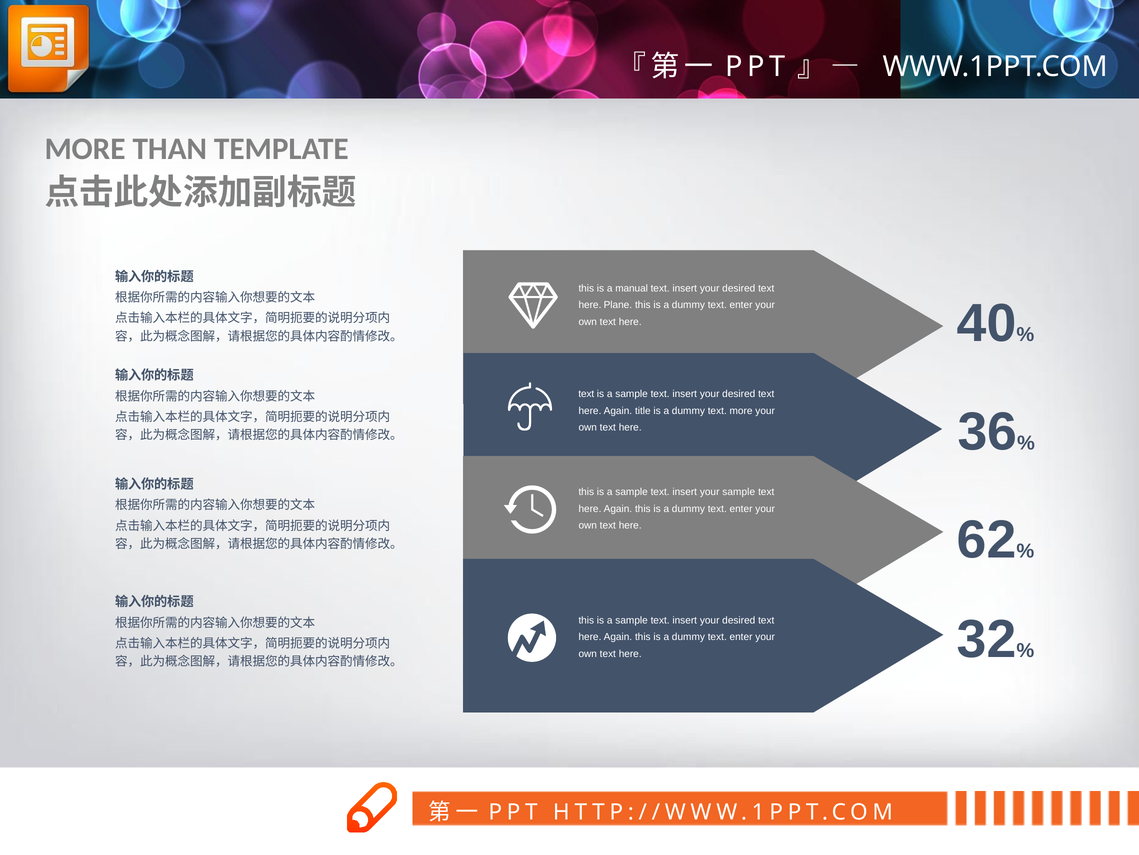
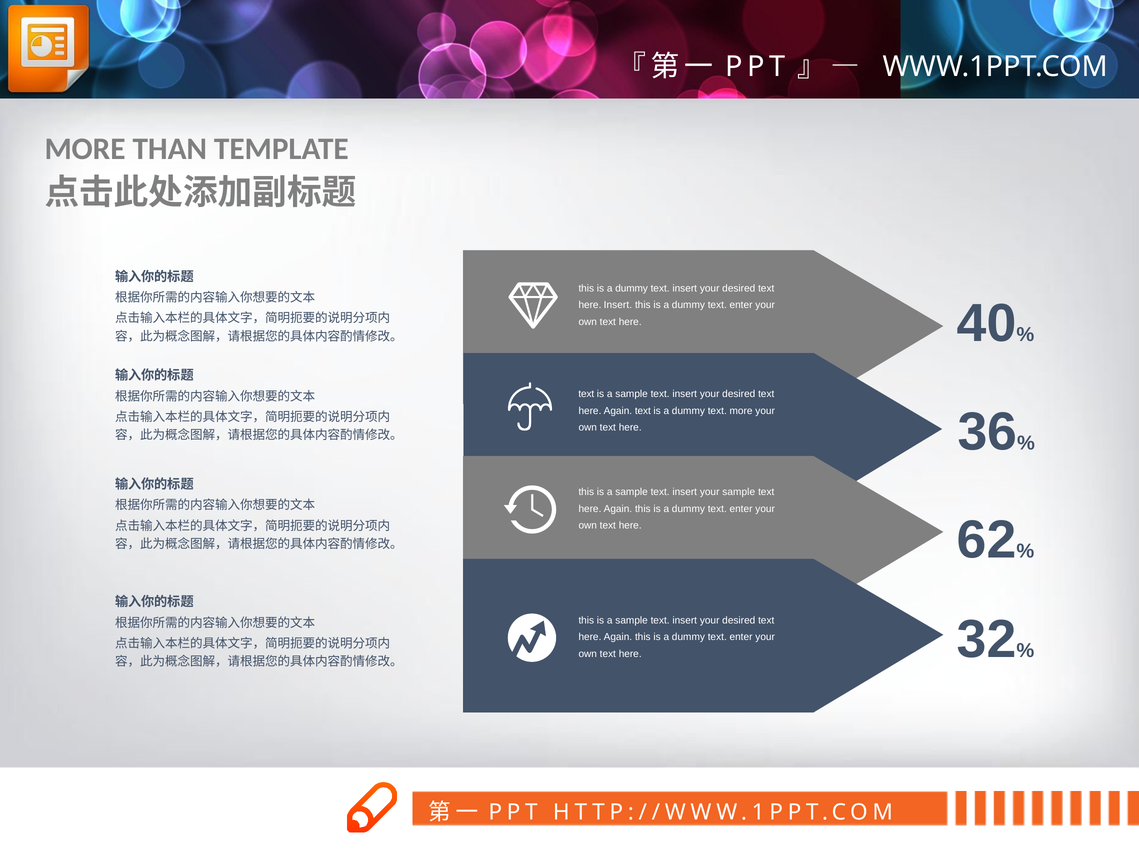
manual: manual -> dummy (632, 288)
here Plane: Plane -> Insert (618, 305)
Again title: title -> text (643, 410)
